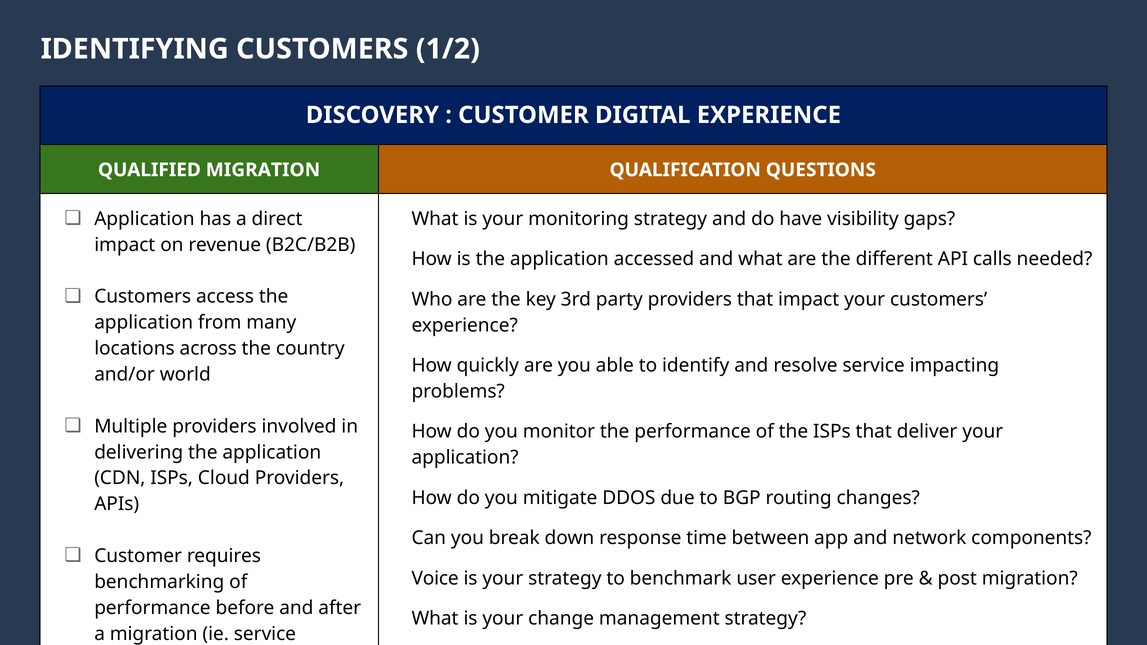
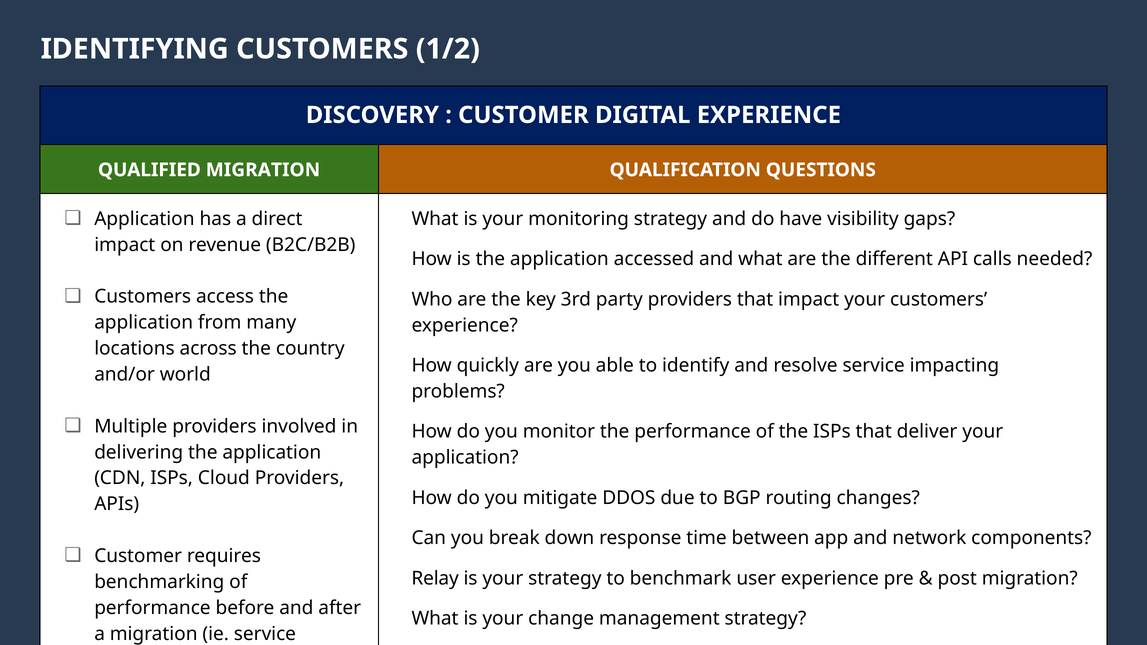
Voice: Voice -> Relay (435, 579)
